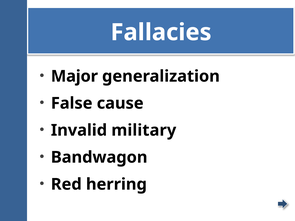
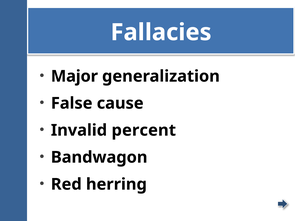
military: military -> percent (144, 130)
